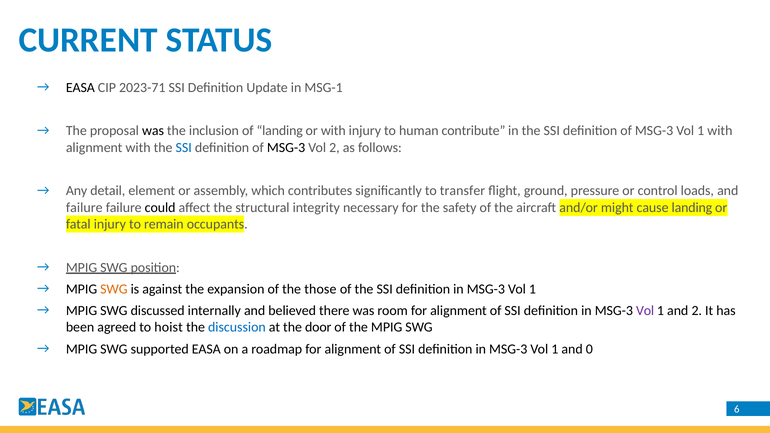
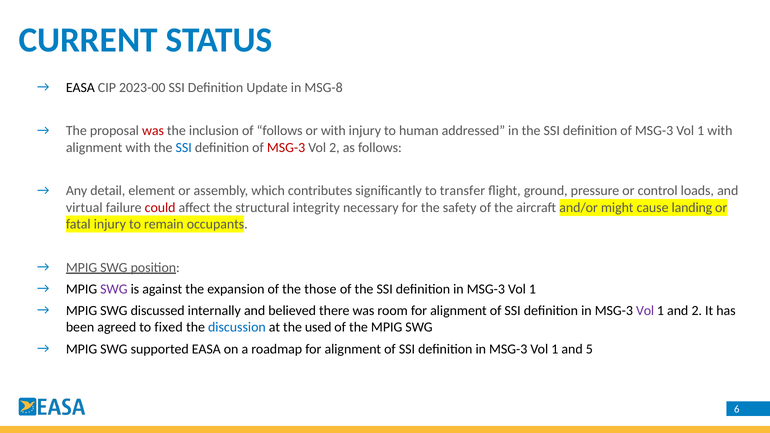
2023-71: 2023-71 -> 2023-00 (142, 88)
MSG-1: MSG-1 -> MSG-8 (324, 88)
was colour: black -> red (153, 131)
of landing: landing -> follows (280, 131)
contribute: contribute -> addressed (473, 131)
MSG-3 colour: black -> red (286, 148)
failure: failure -> virtual (84, 208)
could colour: black -> red (160, 208)
SWG colour: orange -> purple (114, 289)
hoist: hoist -> fixed (169, 327)
door: door -> used (318, 327)
0: 0 -> 5 (589, 349)
